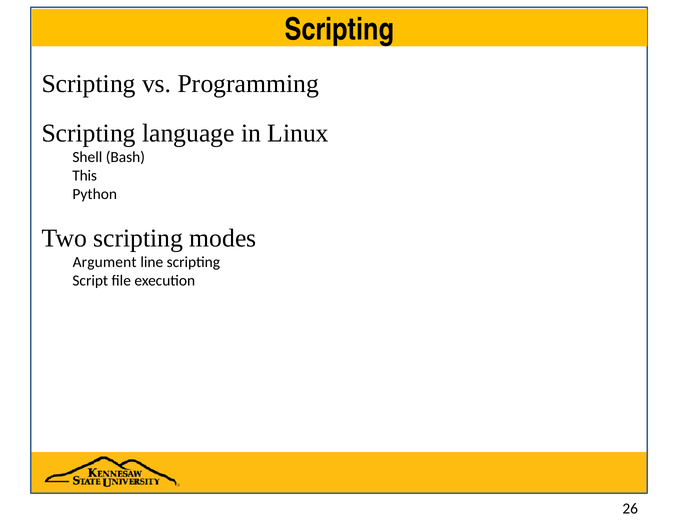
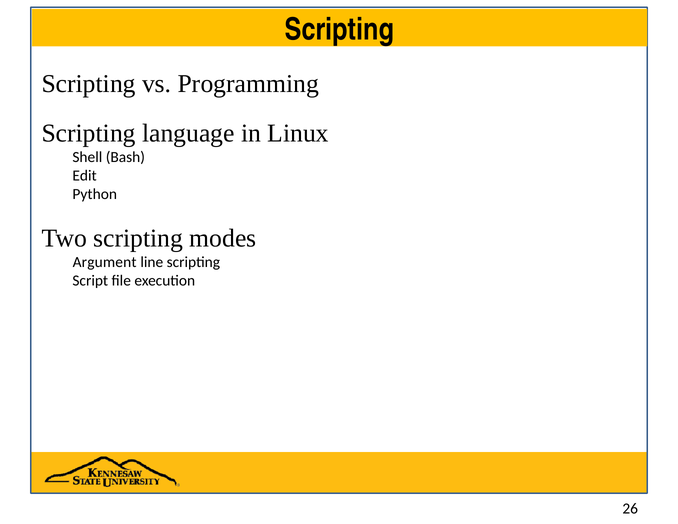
This: This -> Edit (85, 176)
